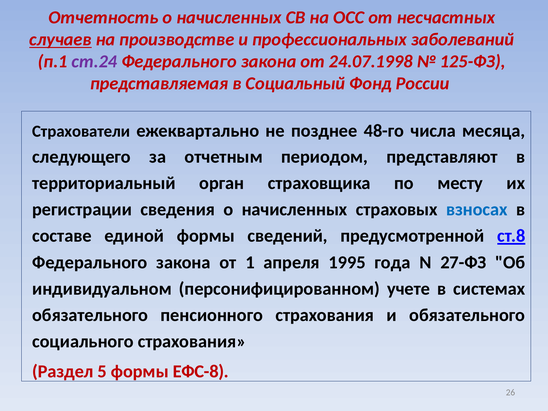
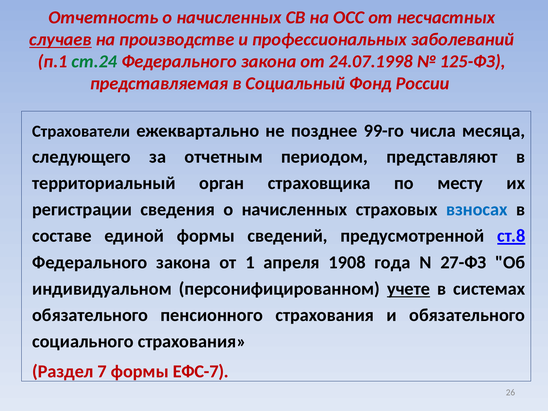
ст.24 colour: purple -> green (94, 61)
48-го: 48-го -> 99-го (384, 131)
1995: 1995 -> 1908 (347, 263)
учете underline: none -> present (409, 289)
5: 5 -> 7 (102, 371)
ЕФС-8: ЕФС-8 -> ЕФС-7 (201, 371)
